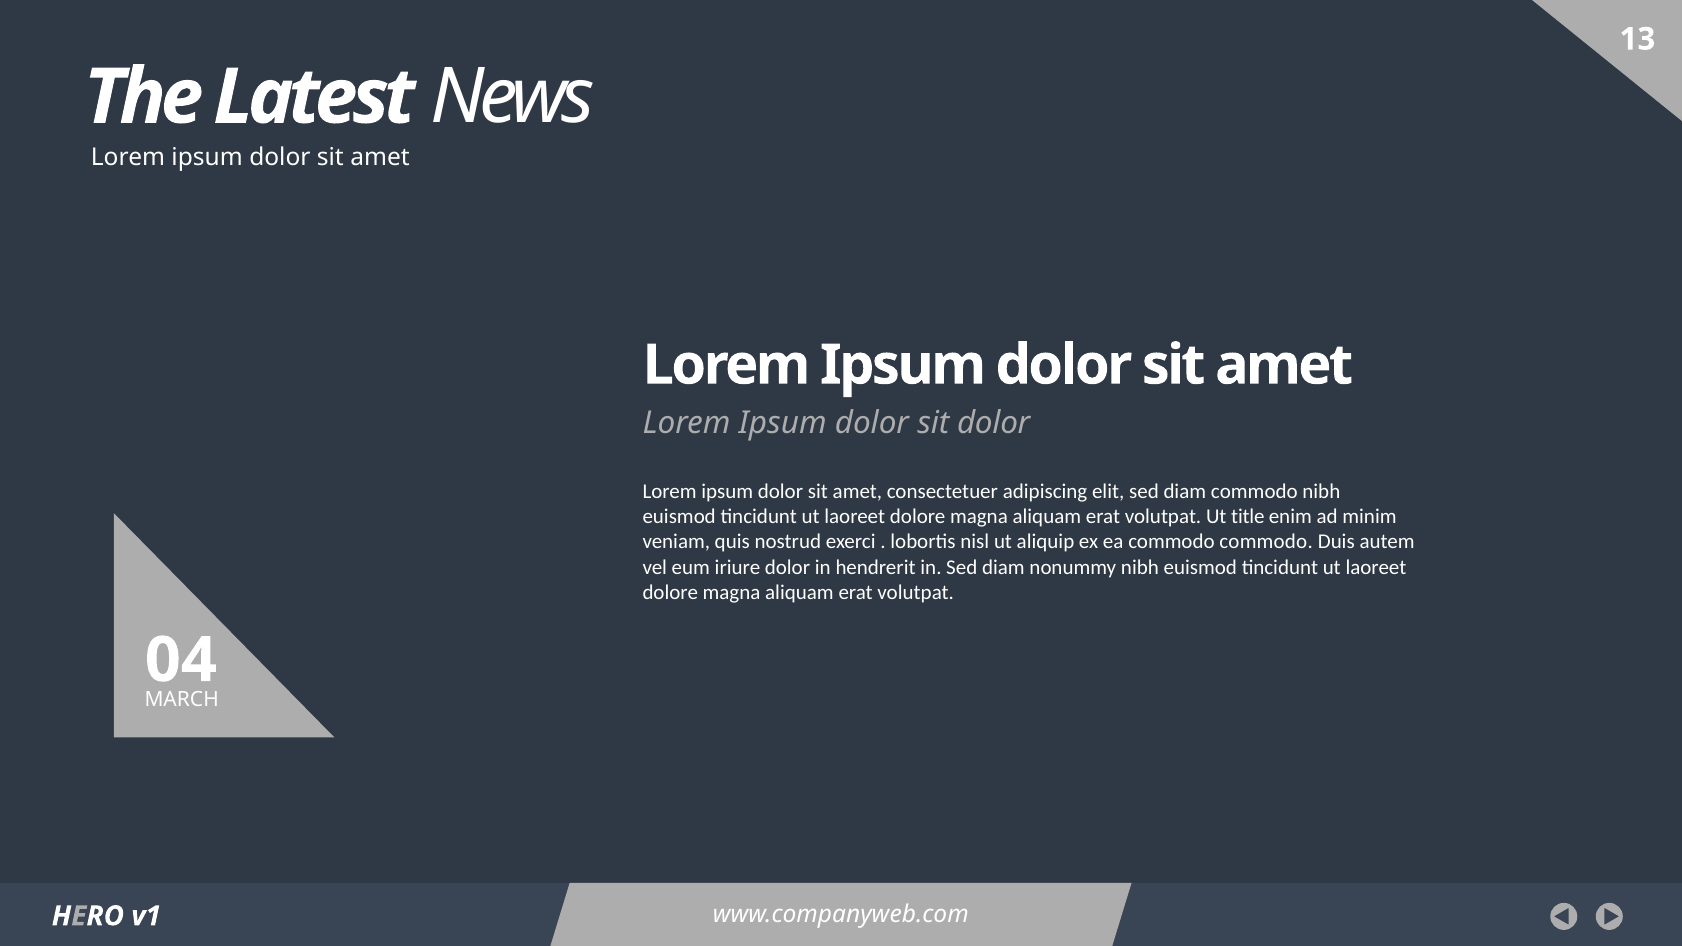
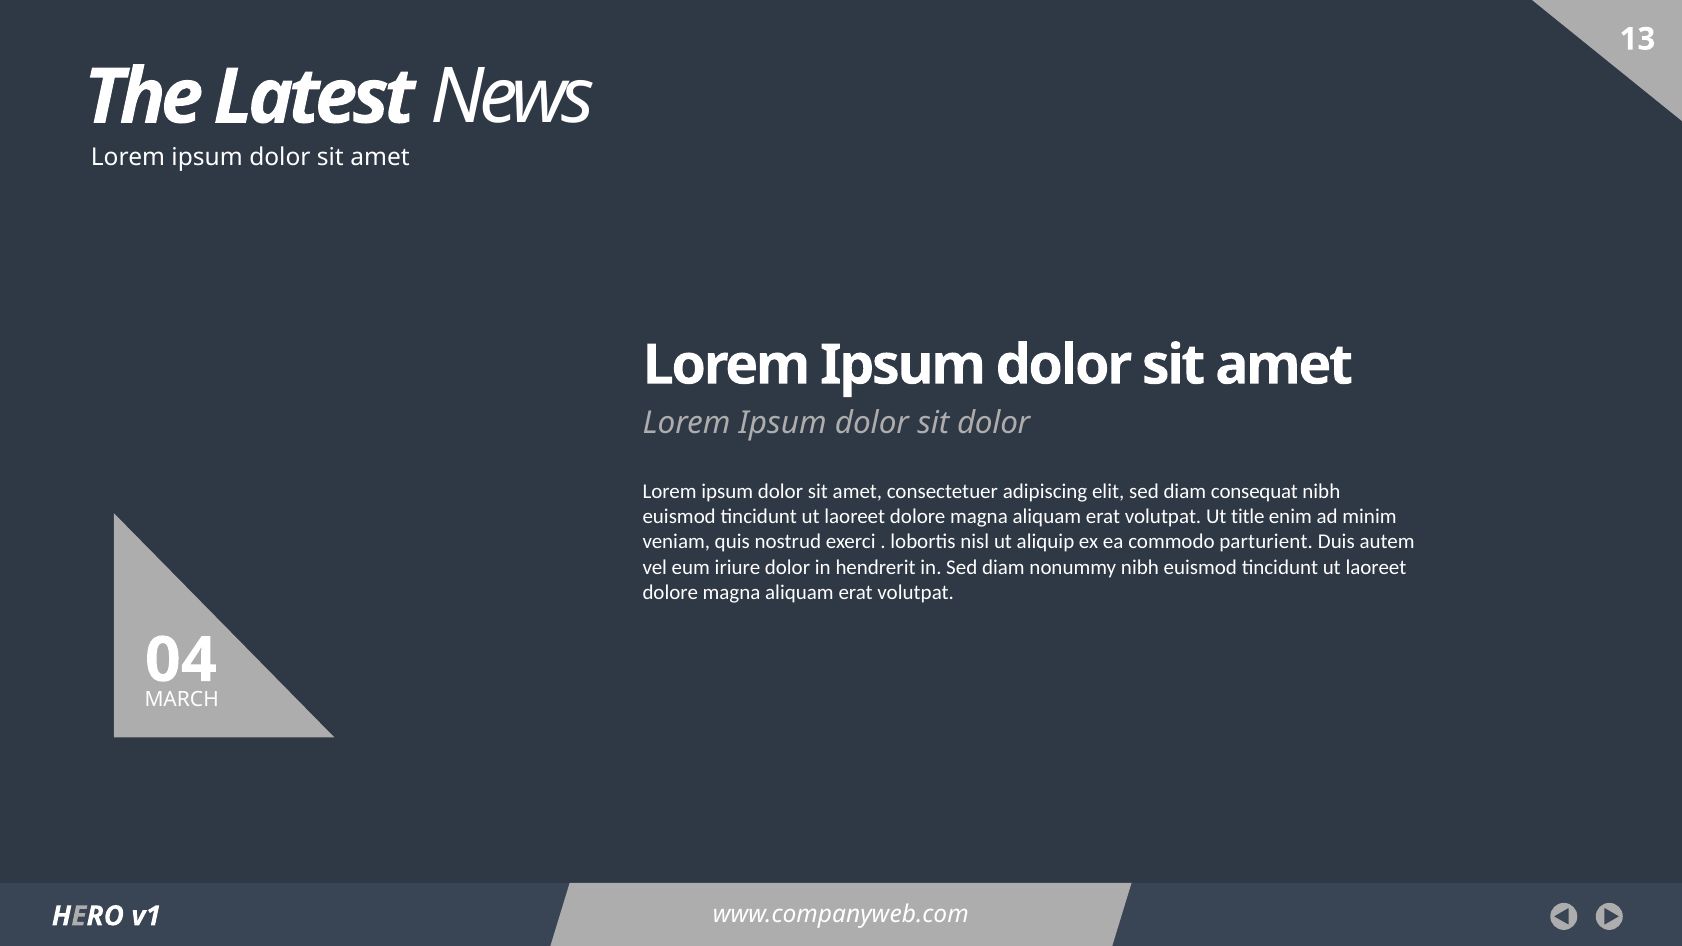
diam commodo: commodo -> consequat (1254, 492)
commodo commodo: commodo -> parturient (1266, 542)
